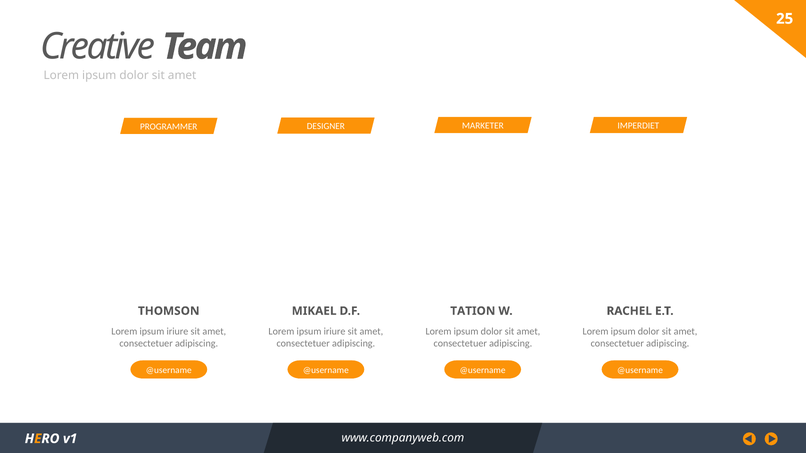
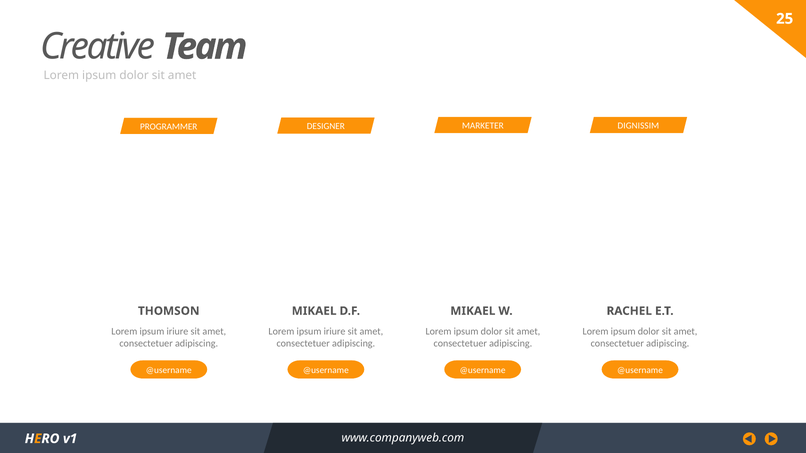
IMPERDIET: IMPERDIET -> DIGNISSIM (638, 126)
TATION: TATION -> MIKAEL (473, 311)
